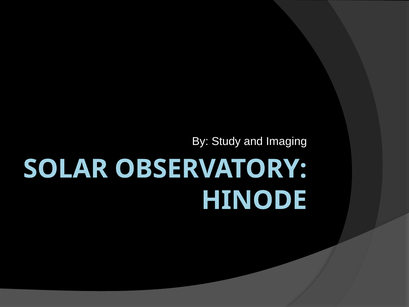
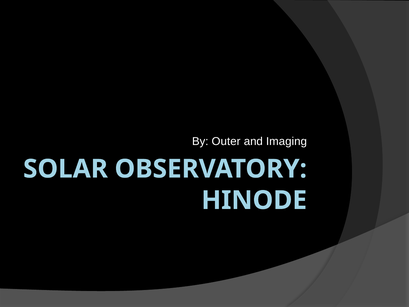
Study: Study -> Outer (226, 141)
